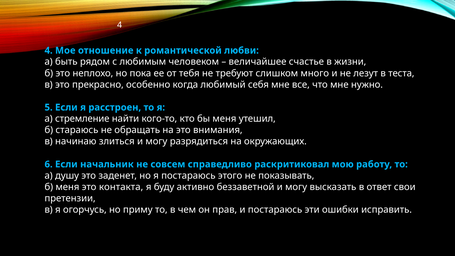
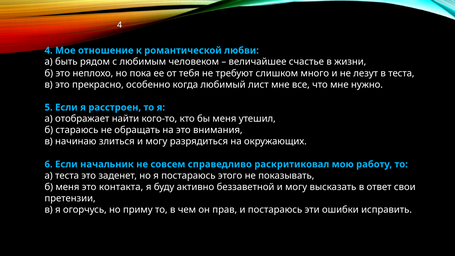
себя: себя -> лист (258, 85)
стремление: стремление -> отображает (82, 119)
а душу: душу -> теста (67, 176)
